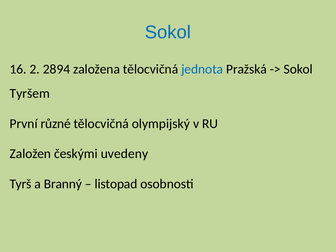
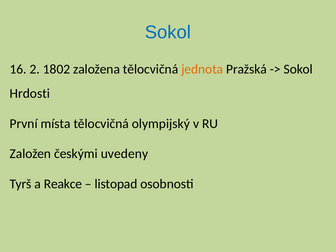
2894: 2894 -> 1802 (57, 69)
jednota colour: blue -> orange (202, 69)
Tyršem: Tyršem -> Hrdosti (30, 93)
různé: různé -> místa (56, 124)
Branný: Branný -> Reakce (63, 184)
